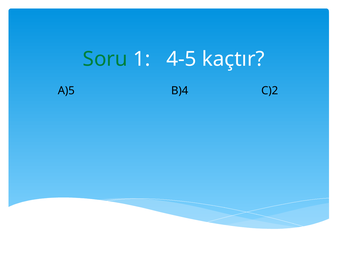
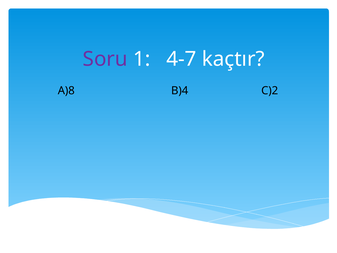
Soru colour: green -> purple (105, 59)
4-5: 4-5 -> 4-7 (181, 59)
A)5: A)5 -> A)8 (66, 90)
